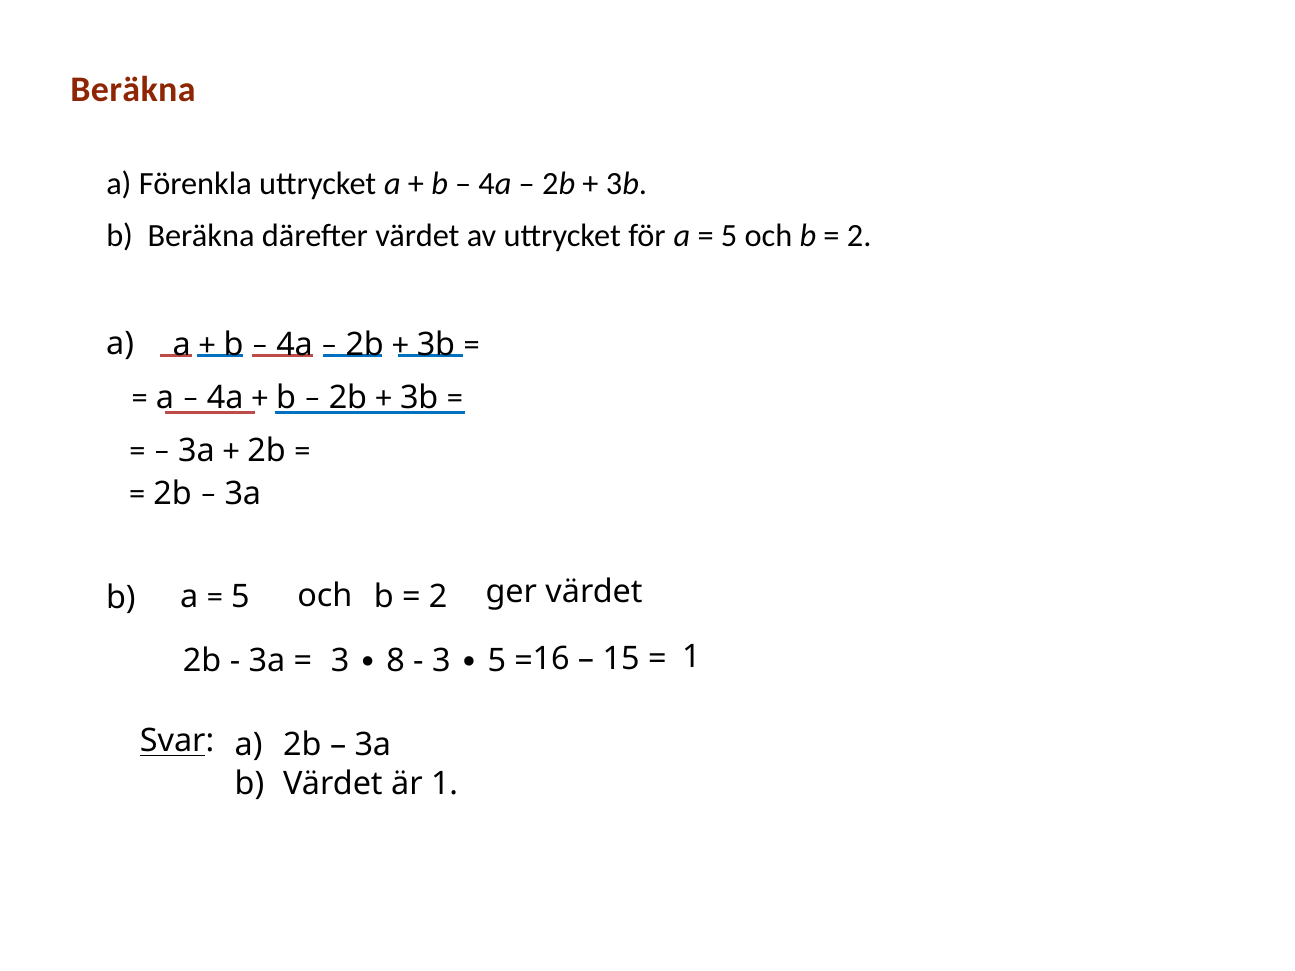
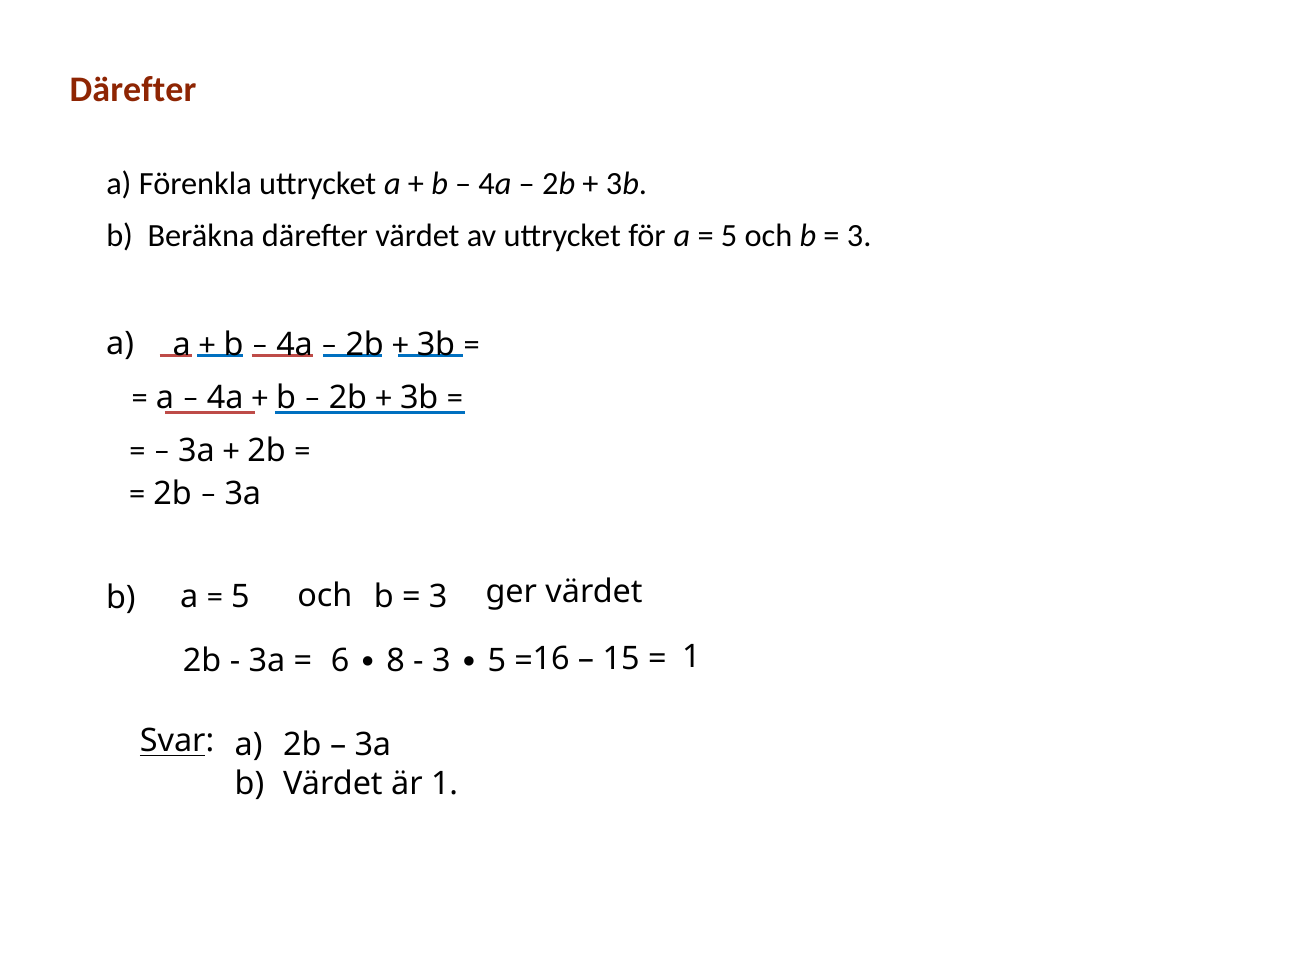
Beräkna: Beräkna -> Därefter (133, 90)
2: 2 -> 3 (859, 236)
2: 2 -> 3 (438, 597)
3: 3 -> 6 (340, 661)
